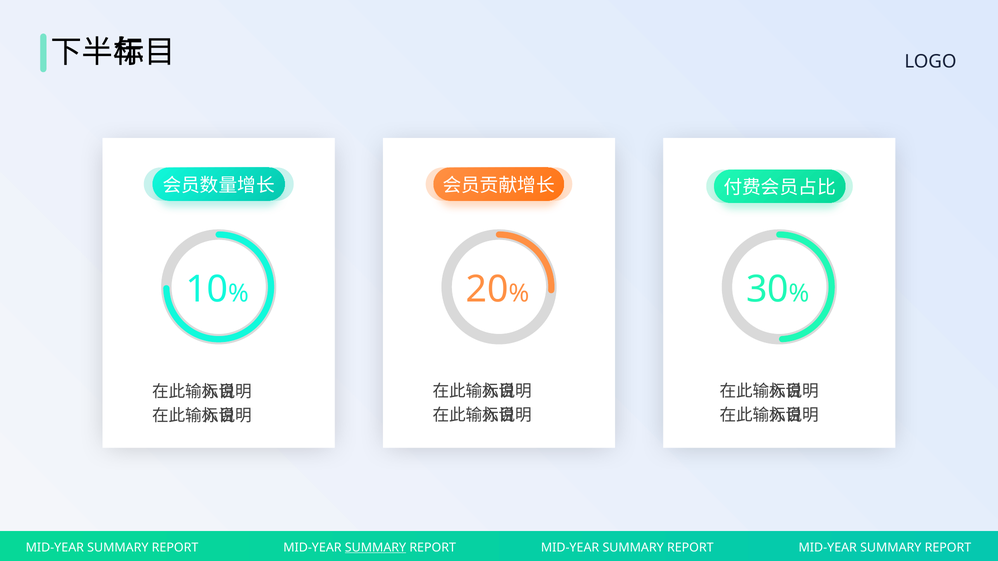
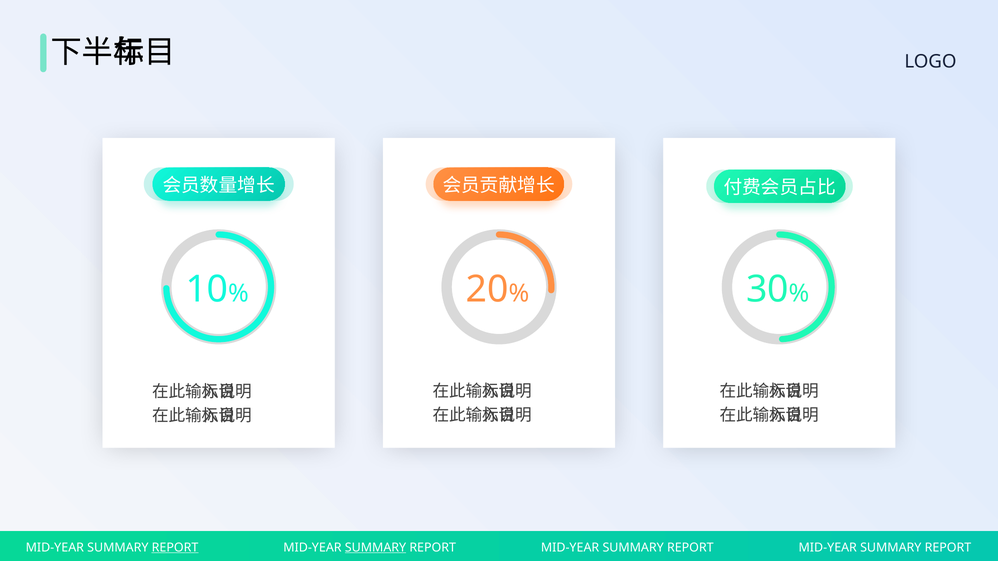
REPORT underline: none -> present (175, 548)
